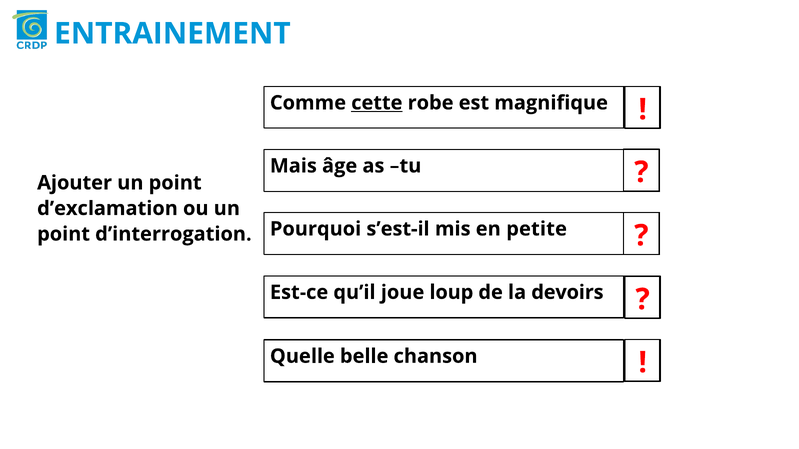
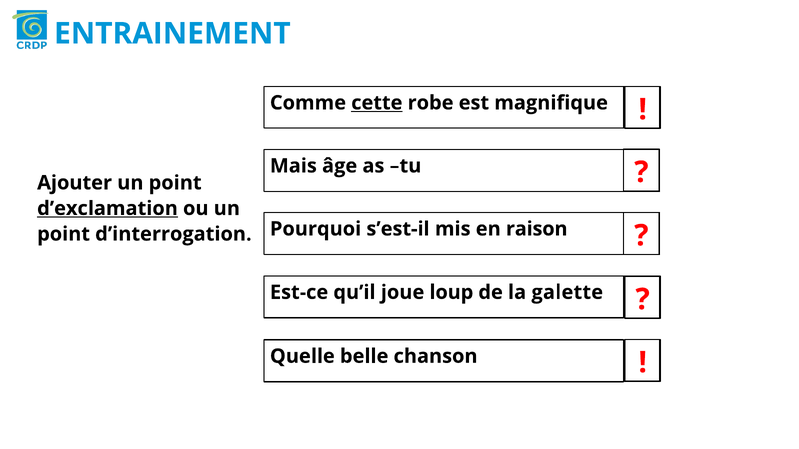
d’exclamation underline: none -> present (108, 209)
petite: petite -> raison (537, 229)
devoirs: devoirs -> galette (567, 293)
